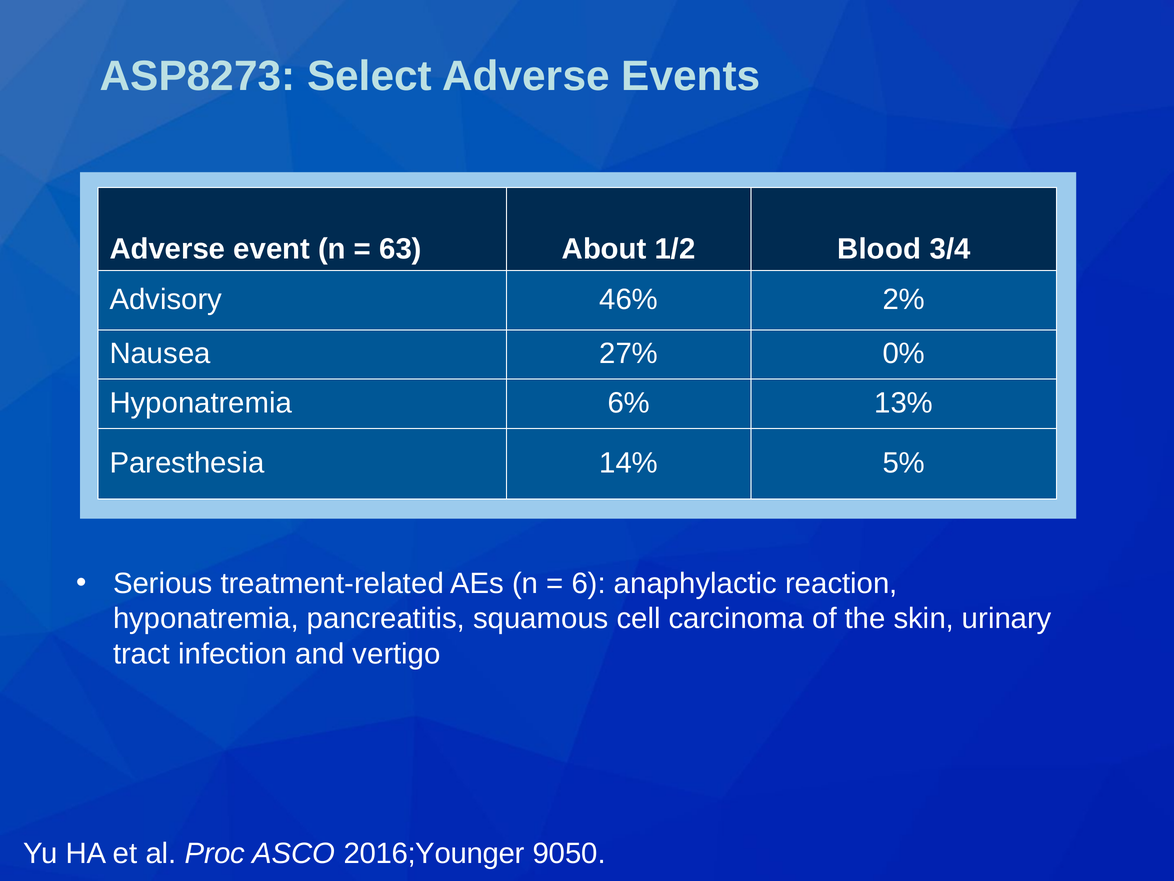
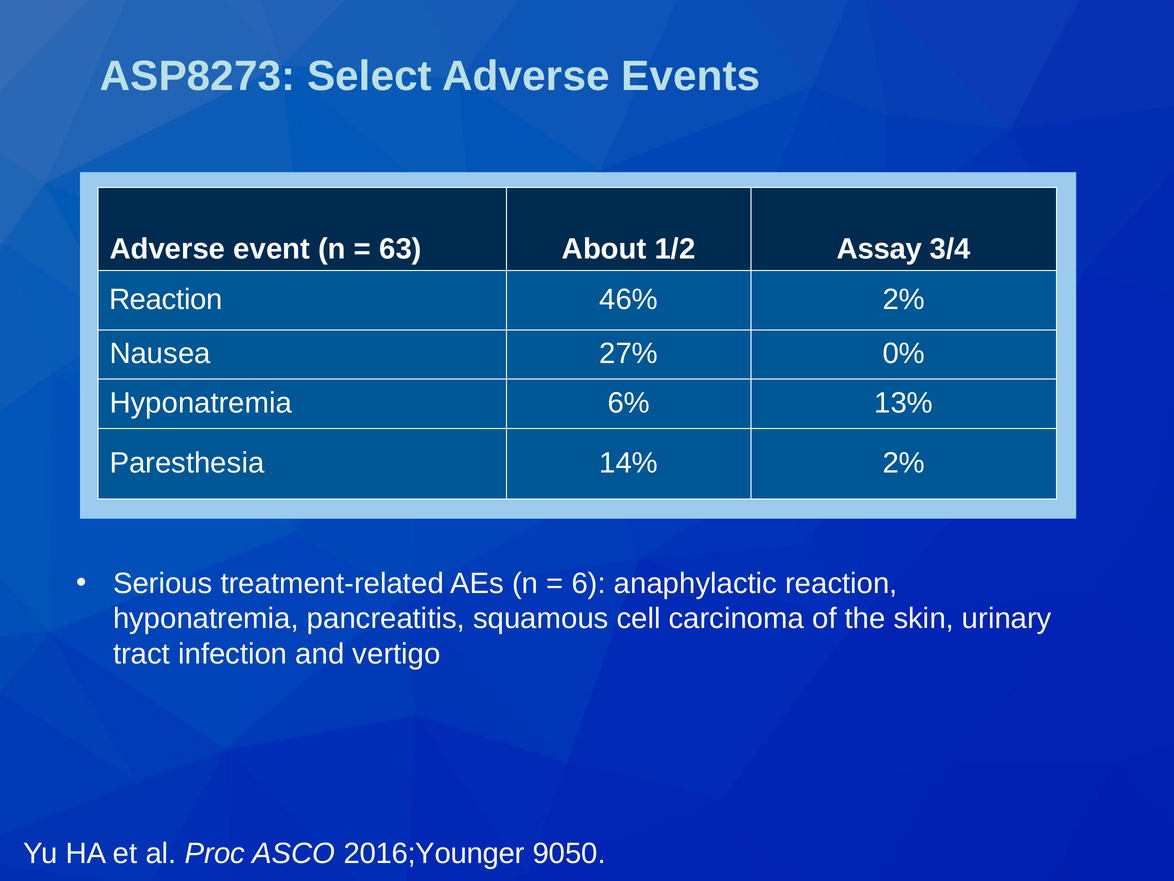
Blood: Blood -> Assay (879, 249)
Advisory: Advisory -> Reaction (166, 299)
14% 5%: 5% -> 2% (904, 463)
